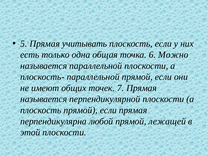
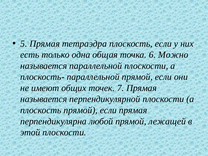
учитывать: учитывать -> тетраэдра (85, 44)
